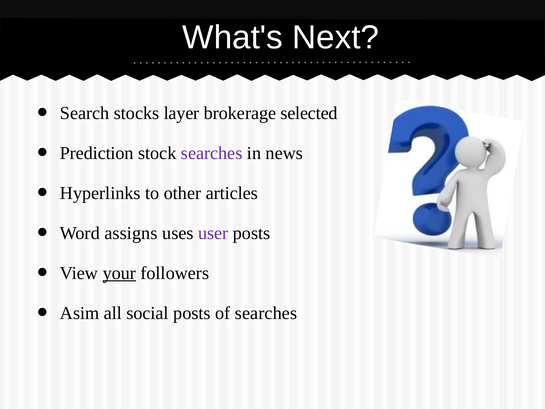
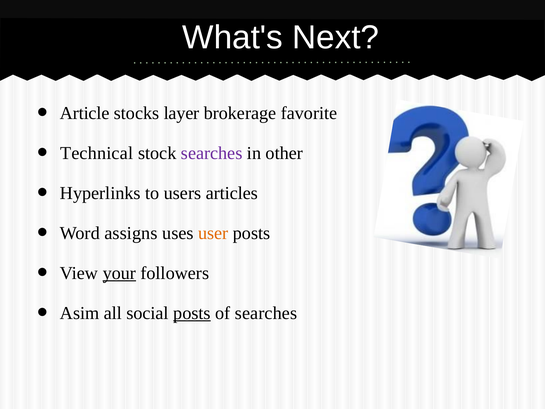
Search: Search -> Article (85, 113)
selected: selected -> favorite (309, 113)
Prediction: Prediction -> Technical (97, 153)
news: news -> other (284, 153)
other: other -> users (182, 193)
user colour: purple -> orange (213, 233)
posts underline: none -> present (192, 313)
